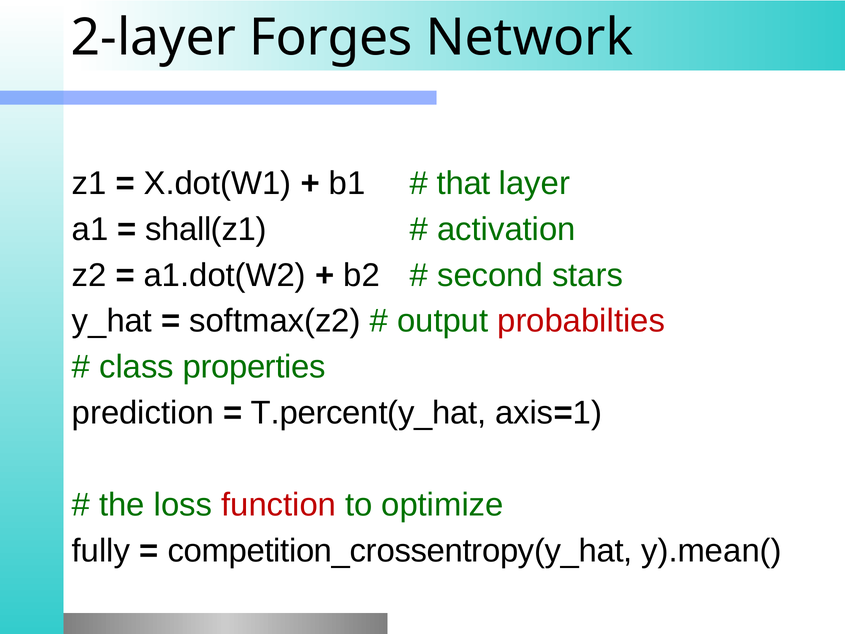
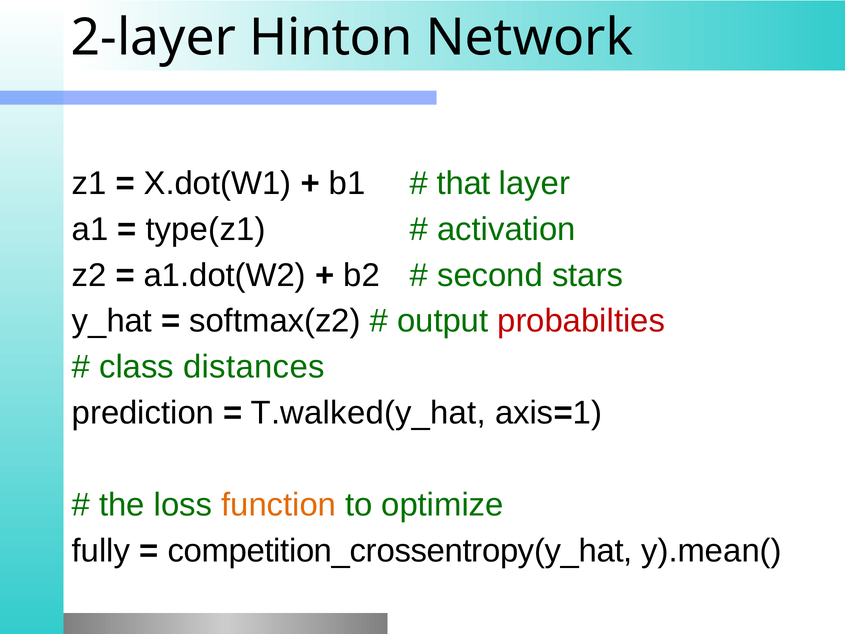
Forges: Forges -> Hinton (331, 38)
shall(z1: shall(z1 -> type(z1 (206, 229)
properties: properties -> distances (254, 367)
T.percent(y_hat: T.percent(y_hat -> T.walked(y_hat (368, 413)
function colour: red -> orange (279, 505)
